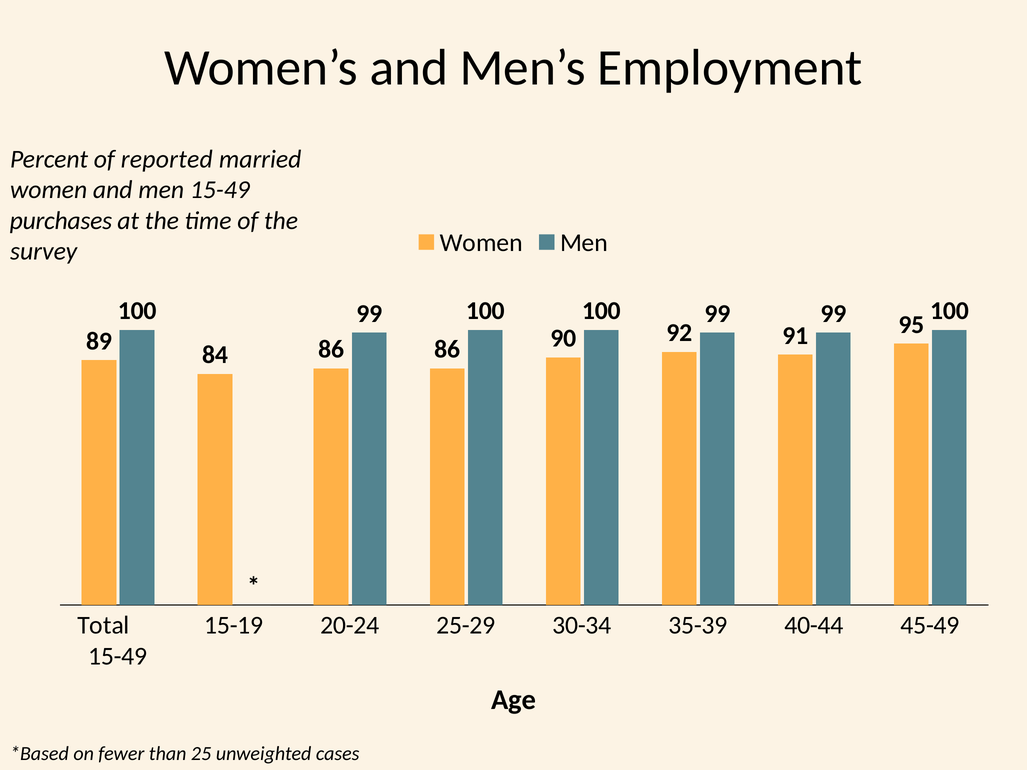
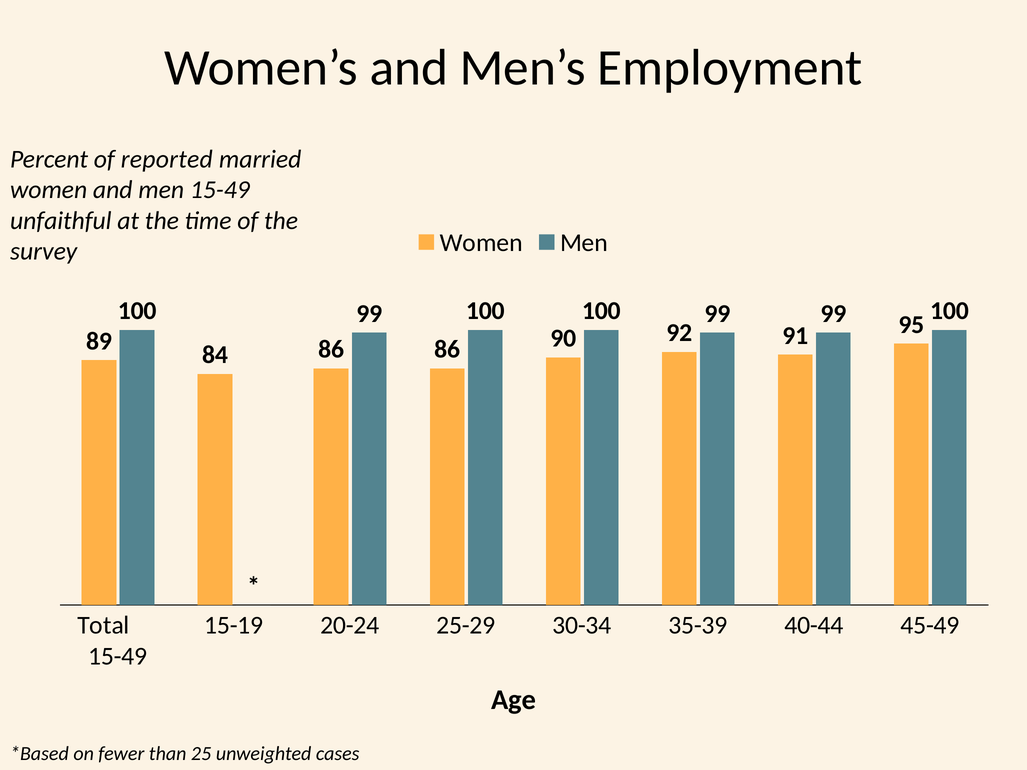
purchases: purchases -> unfaithful (61, 221)
